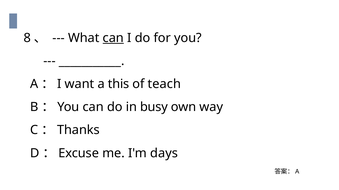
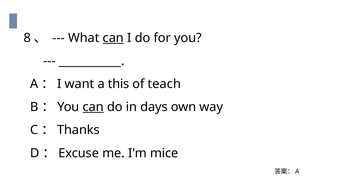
can underline: none -> present (93, 107)
busy: busy -> days (154, 107)
days: days -> mice (164, 154)
